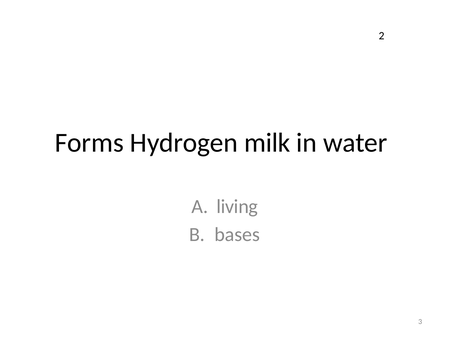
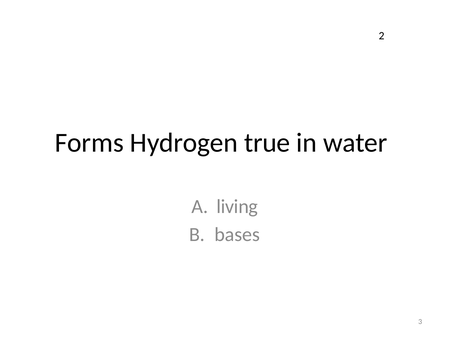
milk: milk -> true (267, 143)
